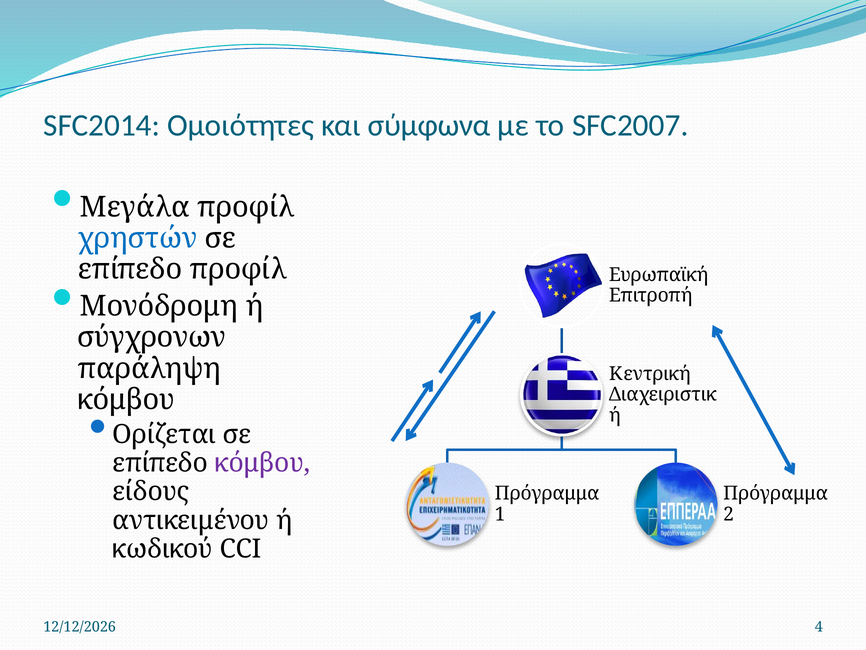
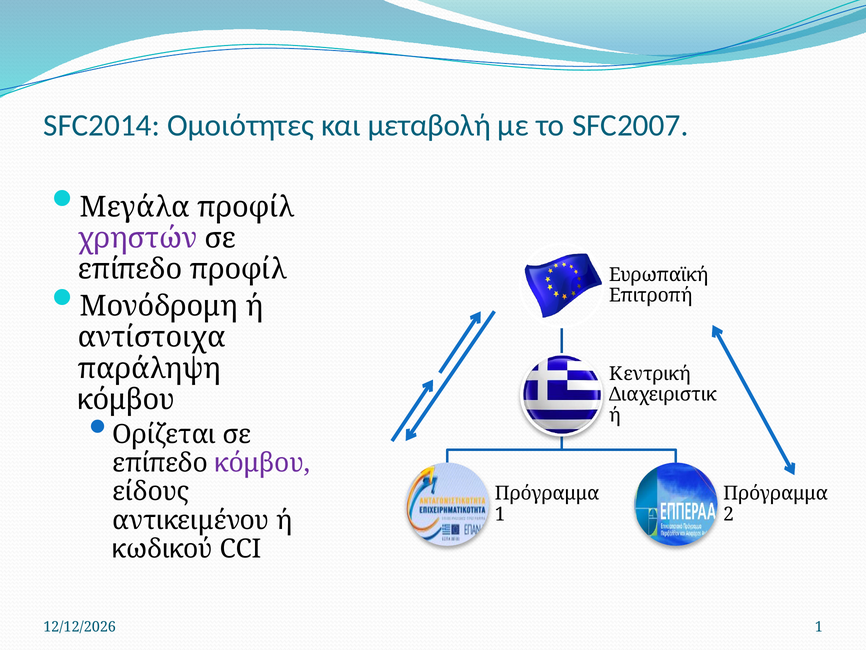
σύμφωνα: σύμφωνα -> μεταβολή (429, 125)
χρηστών colour: blue -> purple (138, 238)
σύγχρονων: σύγχρονων -> αντίστοιχα (152, 337)
4: 4 -> 1 (819, 627)
